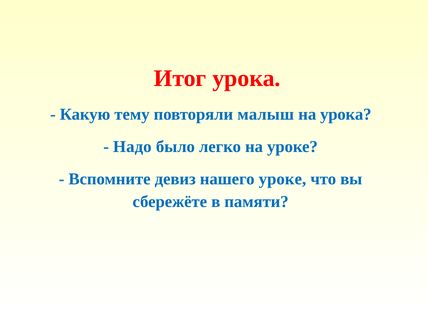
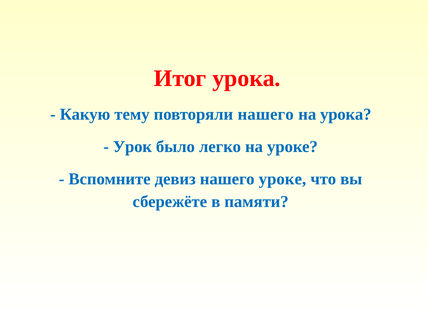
повторяли малыш: малыш -> нашего (266, 114)
Надо: Надо -> Урок (132, 147)
